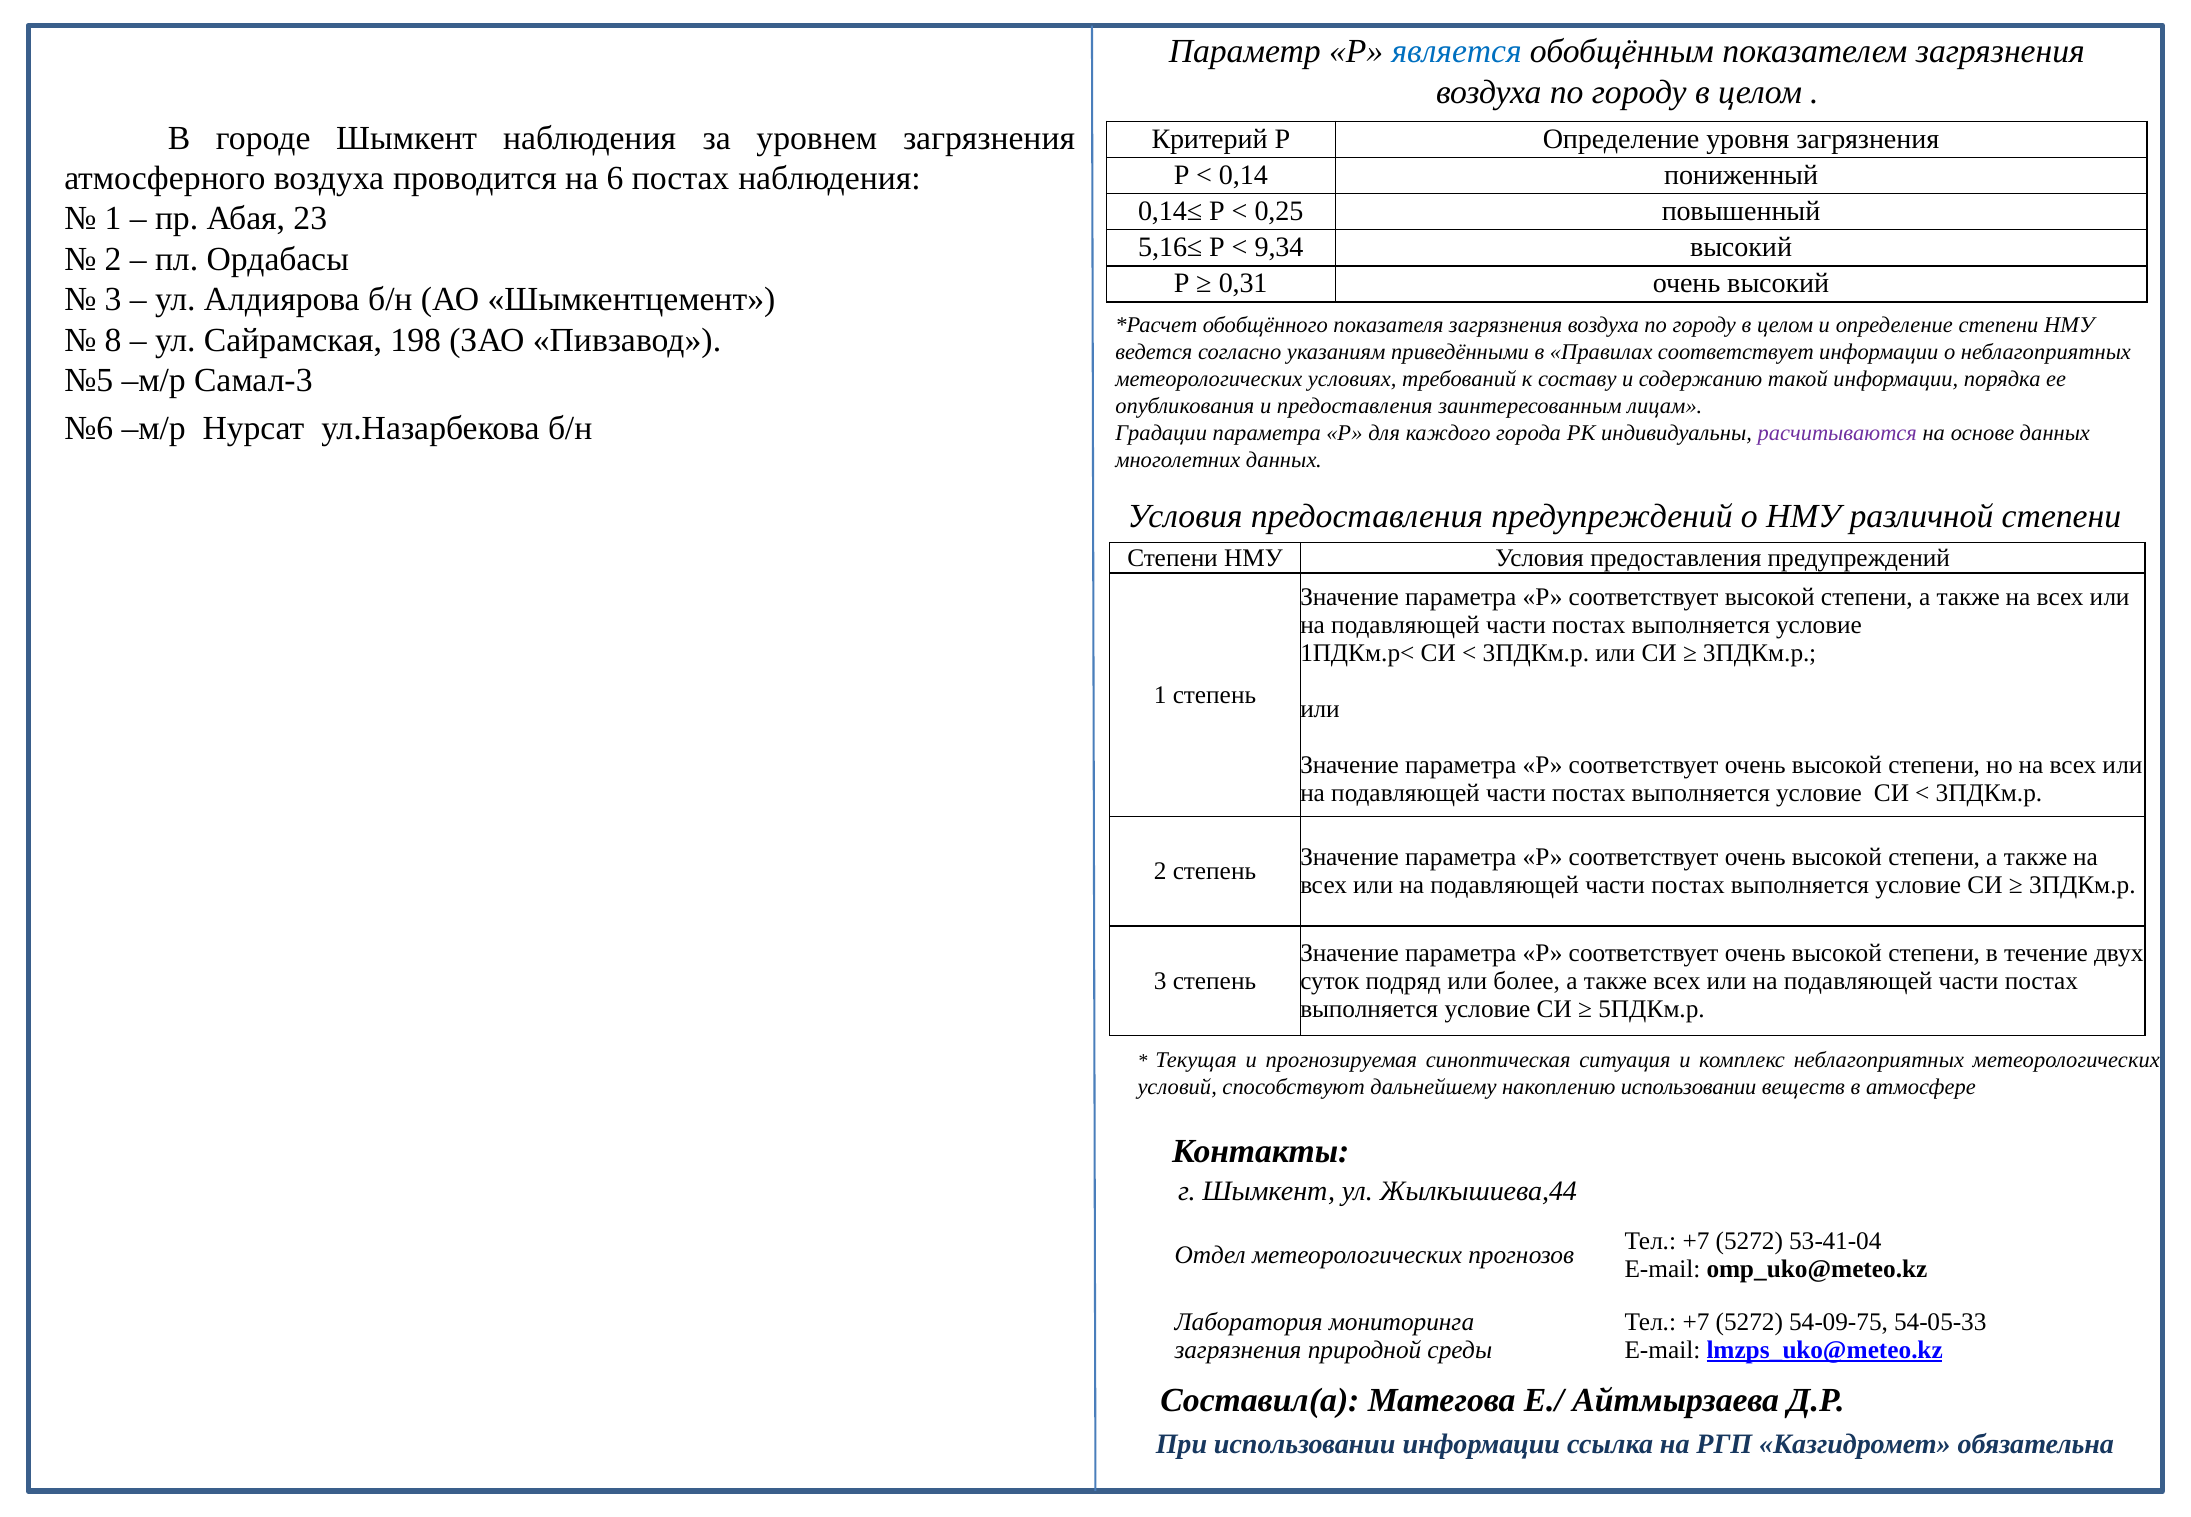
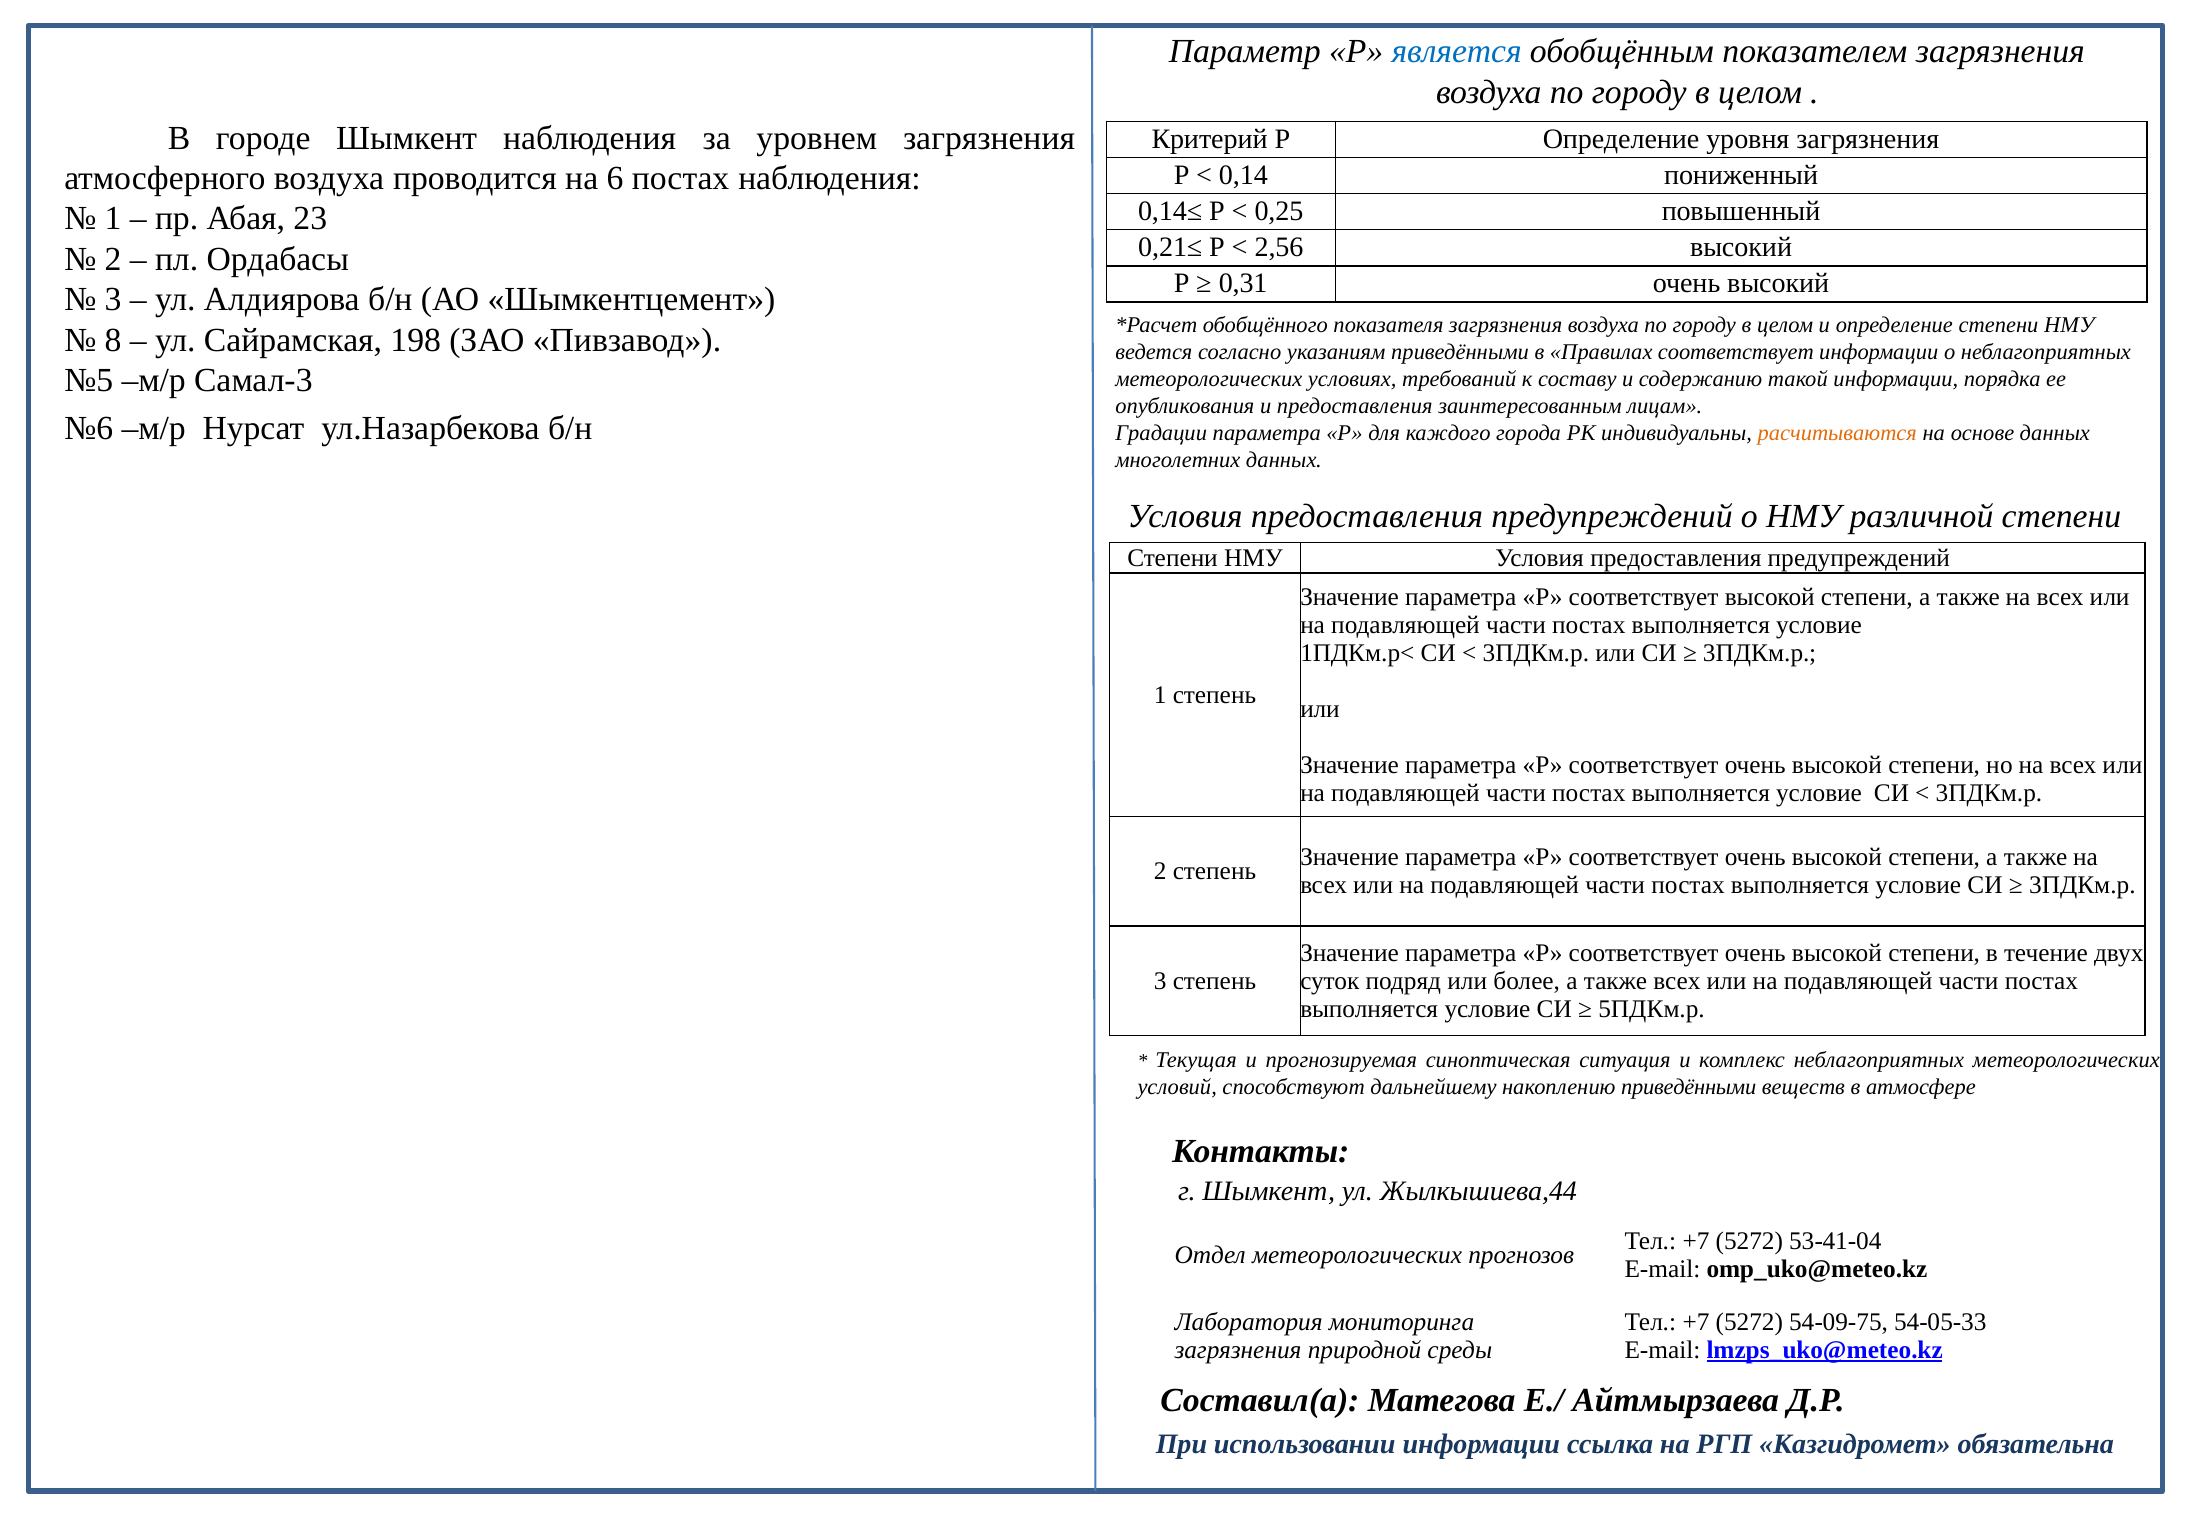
5,16≤: 5,16≤ -> 0,21≤ (1170, 248)
9,34: 9,34 -> 2,56 (1279, 248)
расчитываются colour: purple -> orange (1837, 433)
накоплению использовании: использовании -> приведёнными (1689, 1087)
